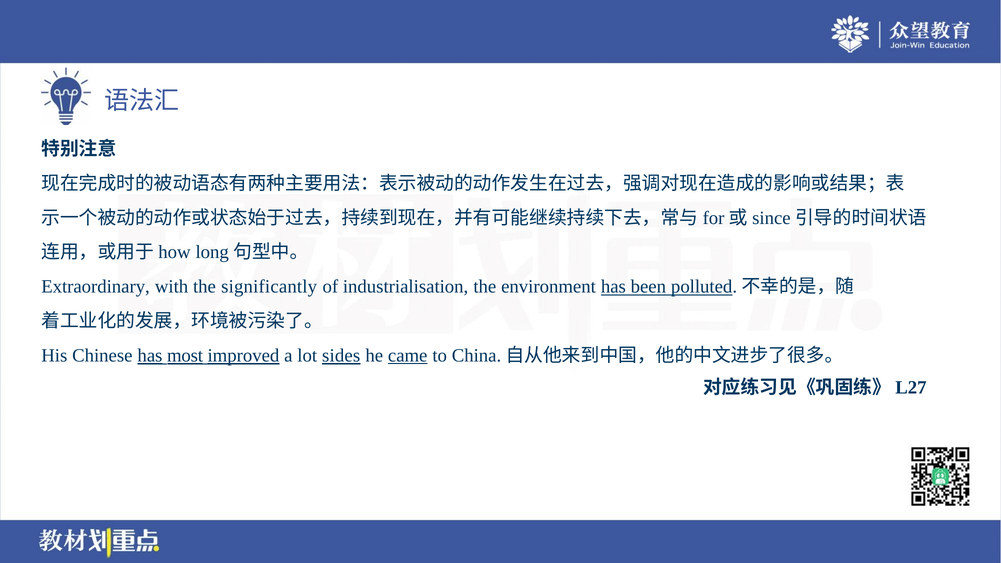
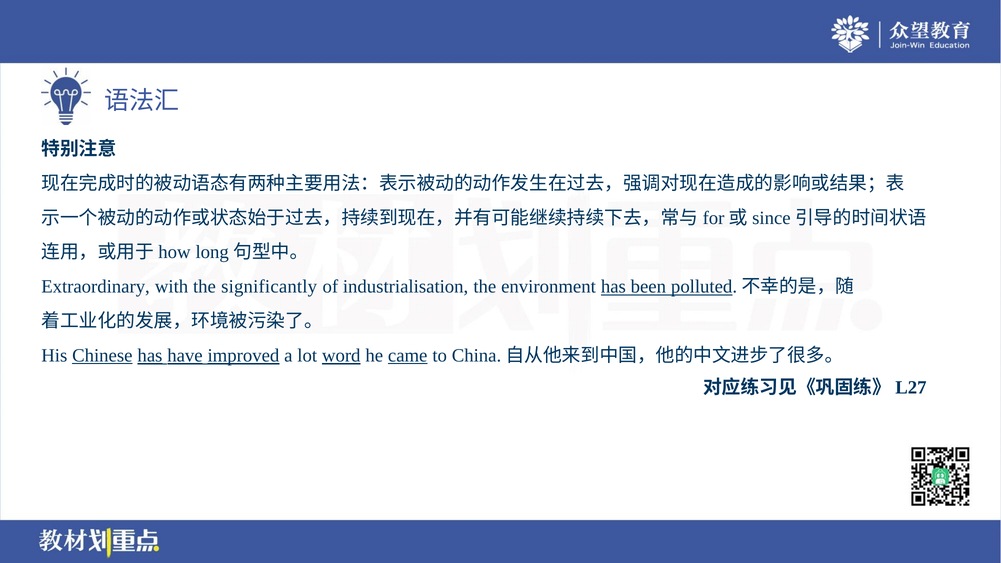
Chinese underline: none -> present (102, 355)
most: most -> have (185, 355)
sides: sides -> word (341, 355)
